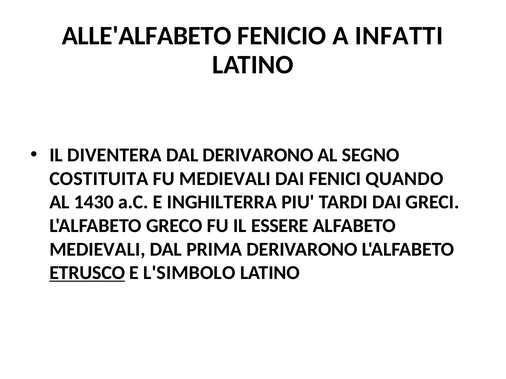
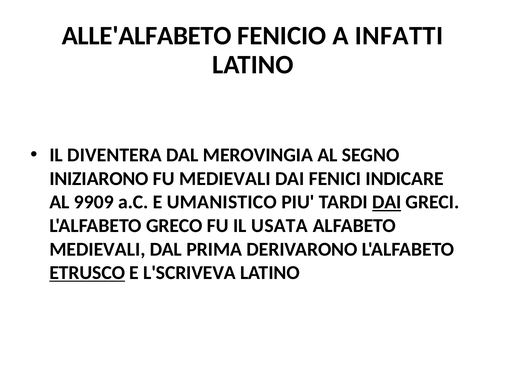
DAL DERIVARONO: DERIVARONO -> MEROVINGIA (258, 155)
COSTITUITA: COSTITUITA -> INIZIARONO (99, 179)
QUANDO: QUANDO -> INDICARE (405, 179)
1430: 1430 -> 9909 (94, 202)
INGHILTERRA: INGHILTERRA -> UMANISTICO (222, 202)
DAI underline: none -> present (387, 202)
ESSERE: ESSERE -> USATA (280, 226)
L'SIMBOLO: L'SIMBOLO -> L'SCRIVEVA (190, 273)
